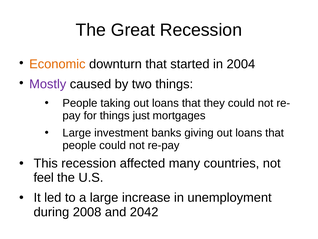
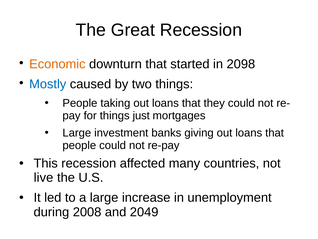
2004: 2004 -> 2098 (241, 64)
Mostly colour: purple -> blue (48, 84)
feel: feel -> live (44, 177)
2042: 2042 -> 2049 (144, 212)
